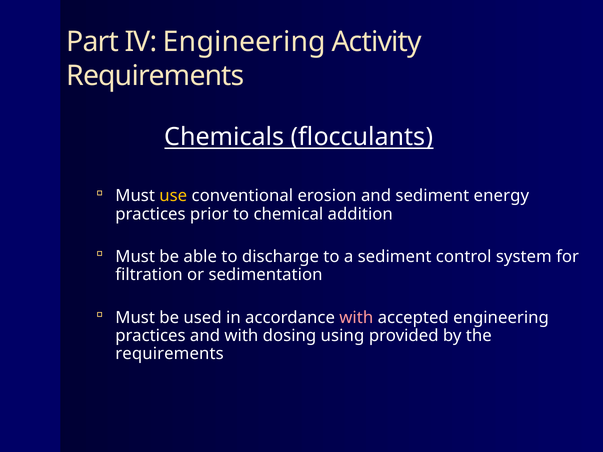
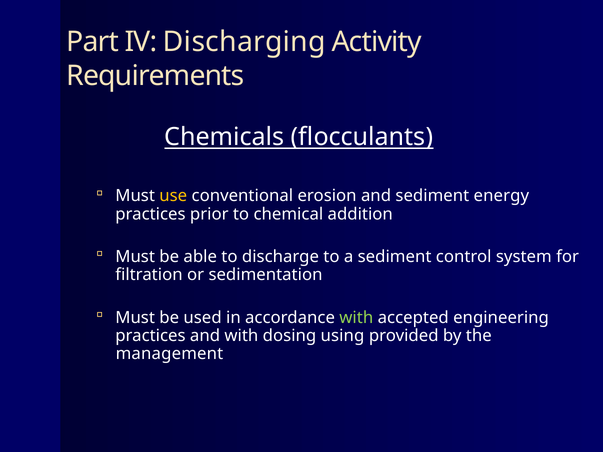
IV Engineering: Engineering -> Discharging (244, 42)
with colour: pink -> light green (356, 318)
requirements: requirements -> management (169, 354)
